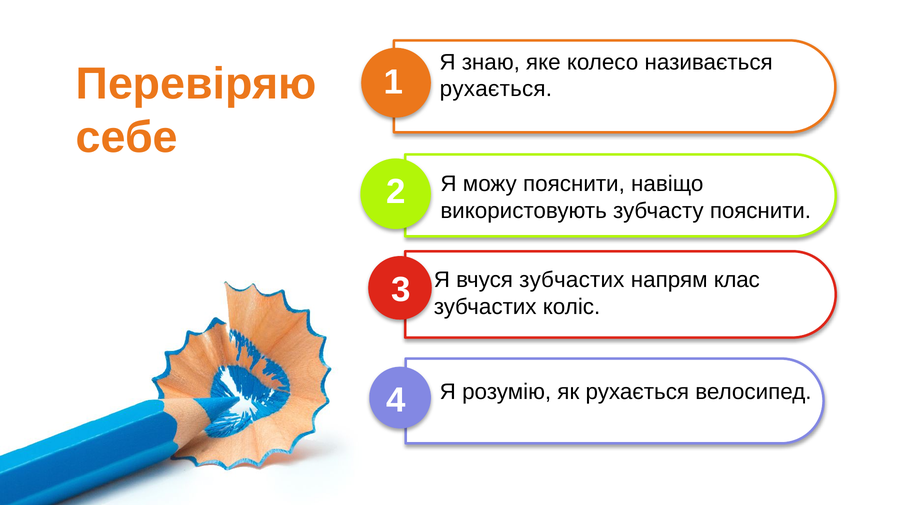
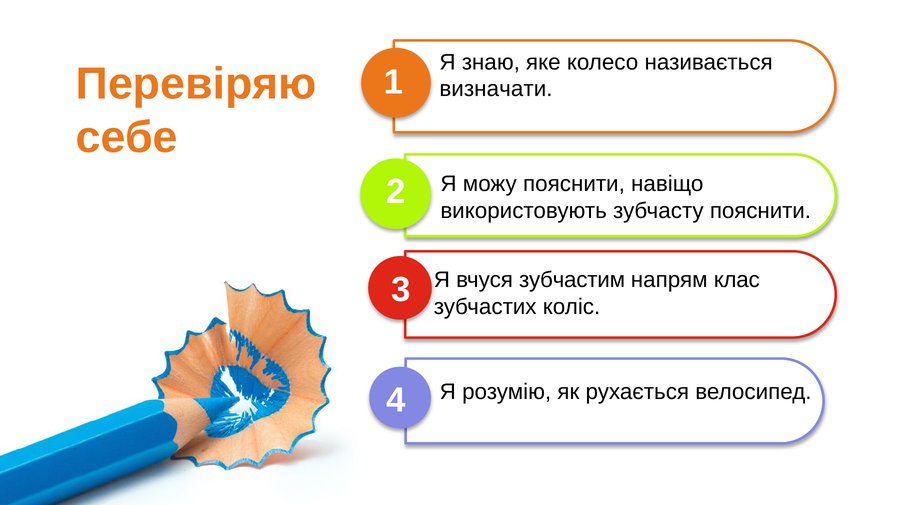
рухається: рухається -> визначати (496, 89)
вчуся зубчастих: зубчастих -> зубчастим (572, 279)
